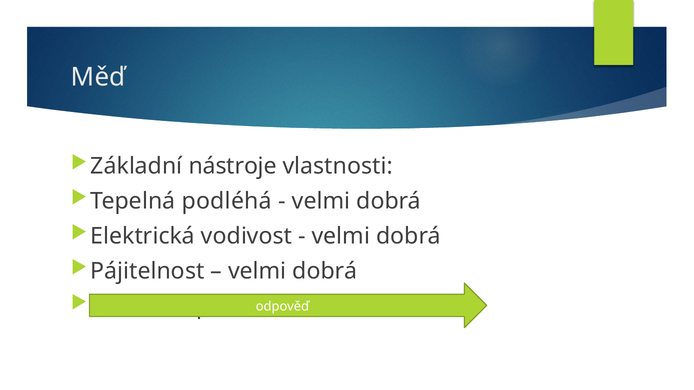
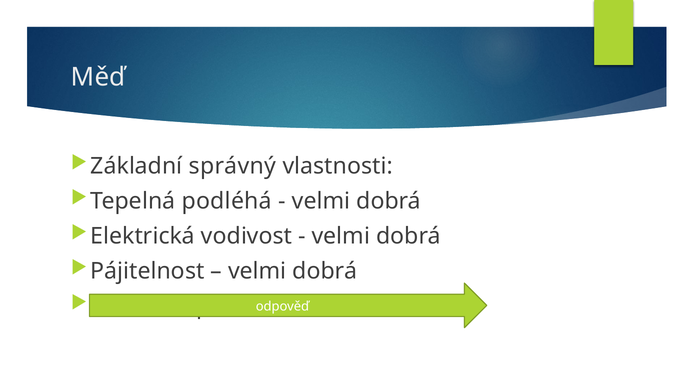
nástroje: nástroje -> správný (232, 166)
